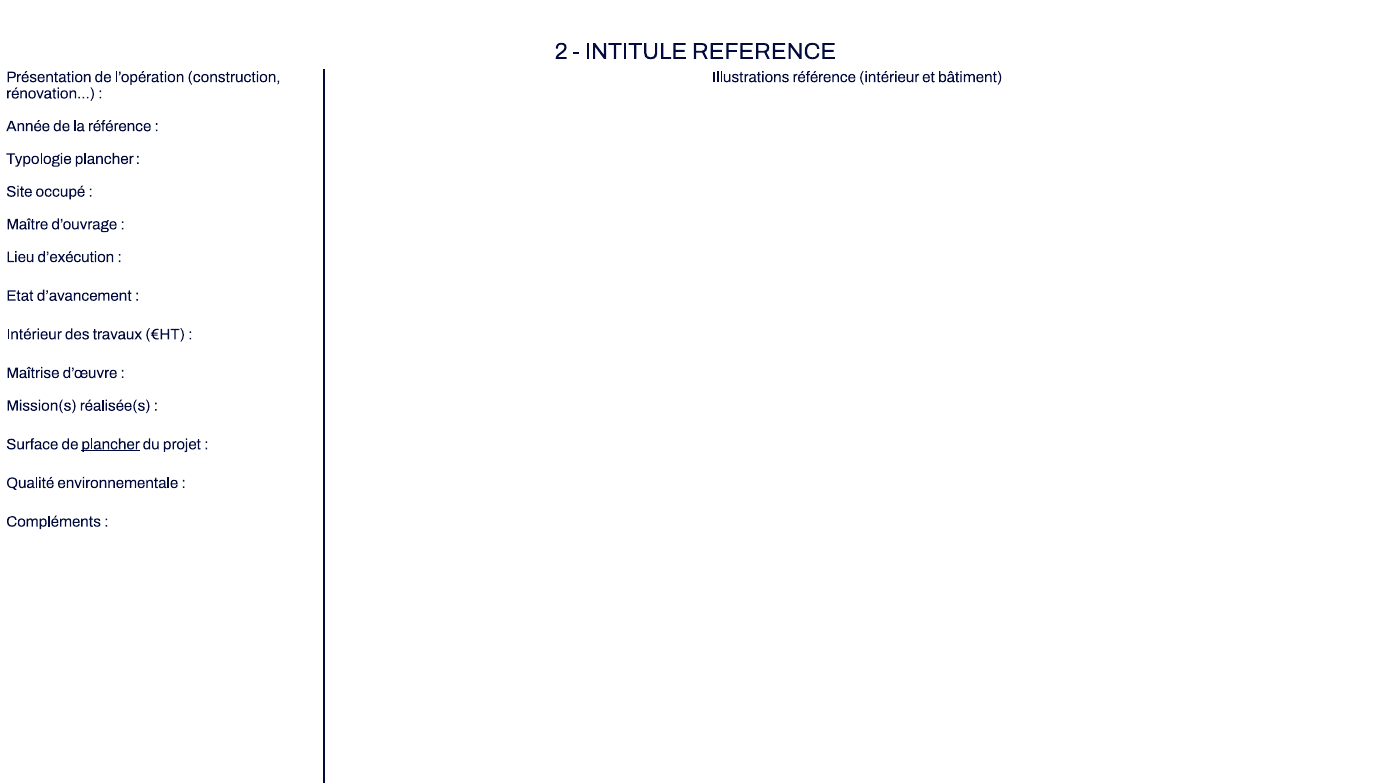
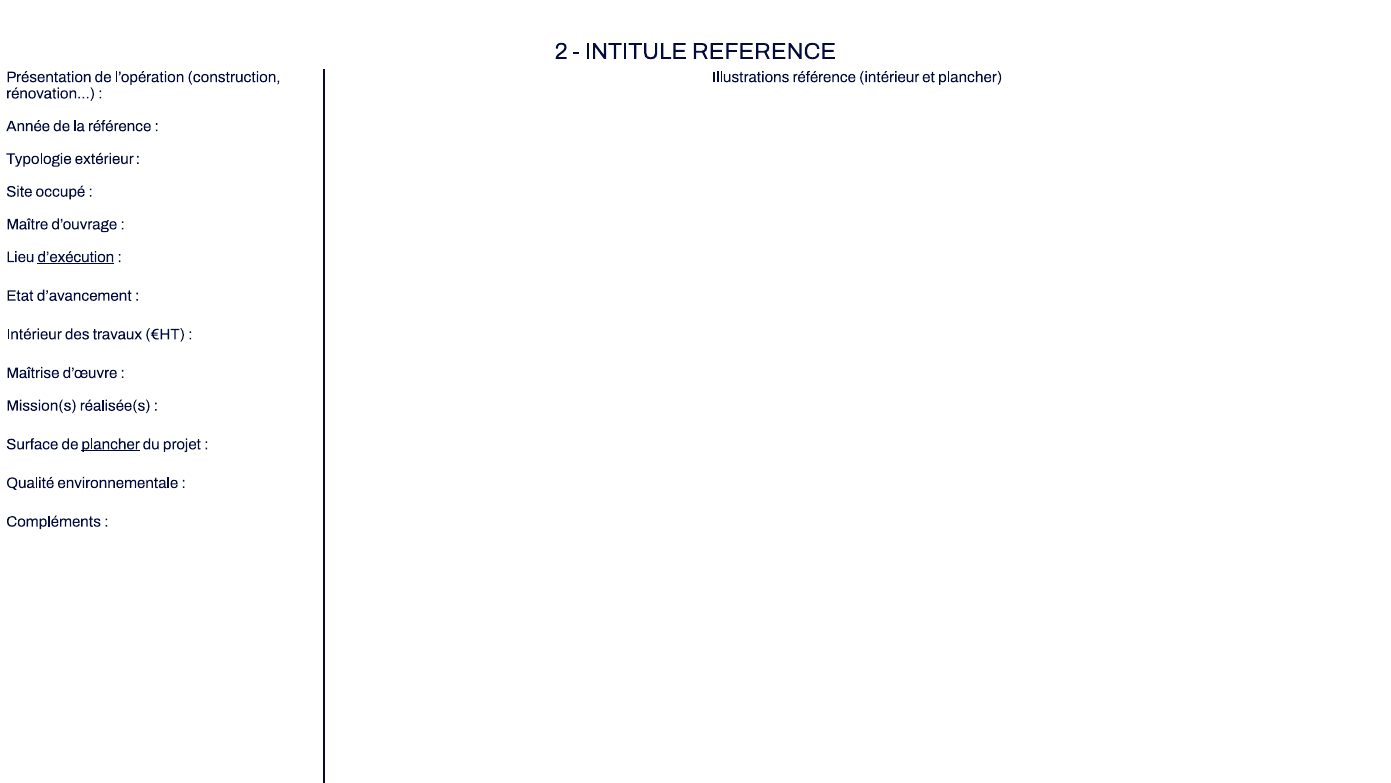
et bâtiment: bâtiment -> plancher (970, 77)
Typologie plancher: plancher -> extérieur (104, 159)
d’exécution underline: none -> present (76, 257)
